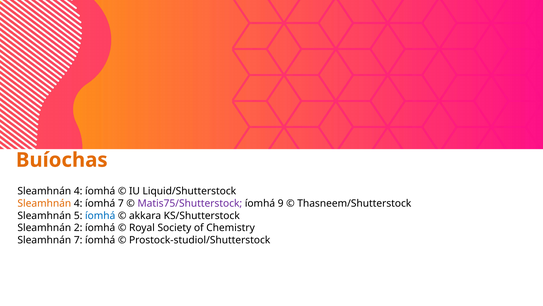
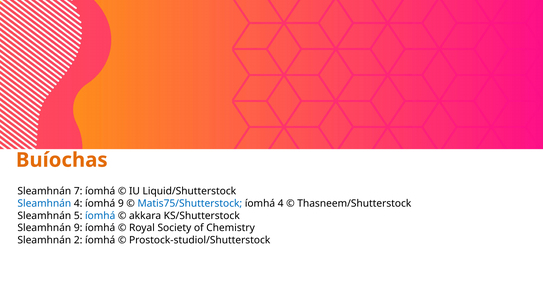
4: 4 -> 7 (78, 191)
Sleamhnán colour: orange -> blue (44, 203)
íomhá 7: 7 -> 9 (121, 203)
Matis75/Shutterstock colour: purple -> blue (190, 203)
íomhá 9: 9 -> 4 (281, 203)
Sleamhnán 2: 2 -> 9 (78, 228)
Sleamhnán 7: 7 -> 2 (78, 240)
